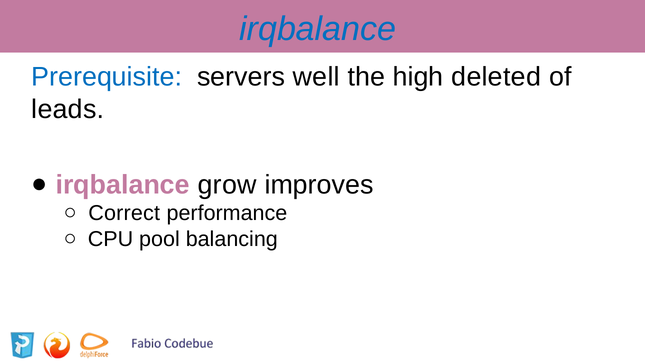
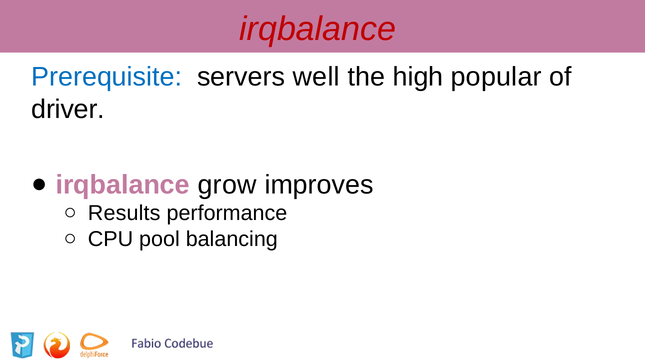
irqbalance colour: blue -> red (318, 29)
deleted: deleted -> popular (496, 77)
leads: leads -> driver (68, 109)
Correct: Correct -> Results (124, 213)
